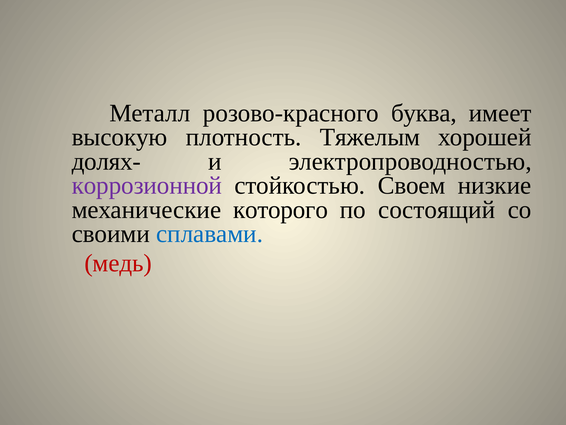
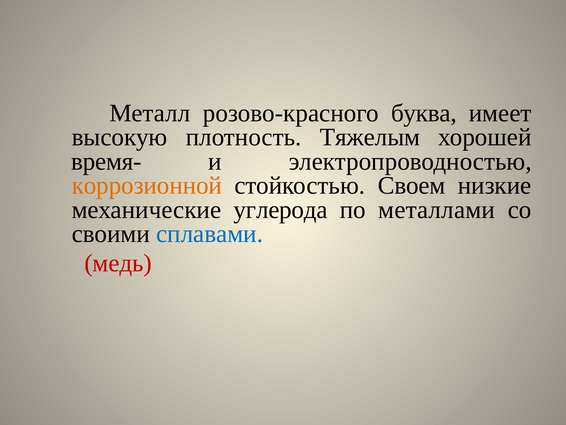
долях-: долях- -> время- (106, 161)
коррозионной colour: purple -> orange (147, 185)
которого: которого -> углерода (281, 210)
состоящий: состоящий -> металлами (437, 210)
